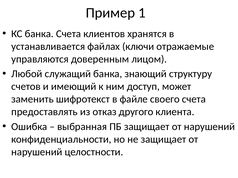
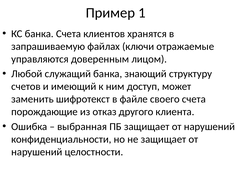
устанавливается: устанавливается -> запрашиваемую (48, 47)
предоставлять: предоставлять -> порождающие (45, 112)
